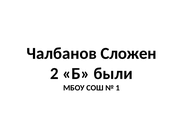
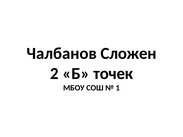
были: были -> точек (113, 74)
